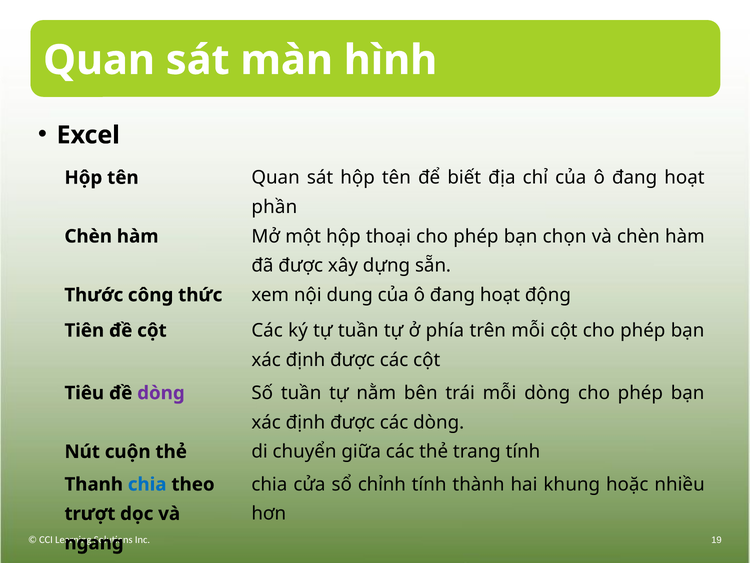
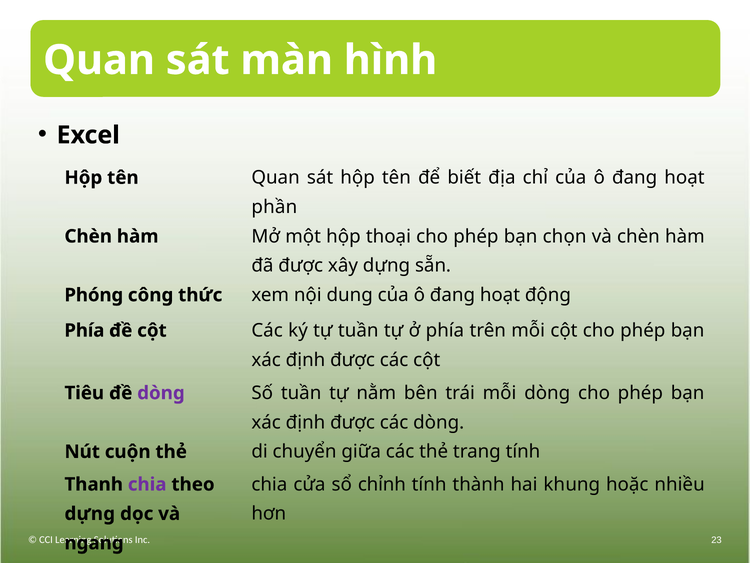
Thước: Thước -> Phóng (94, 295)
Tiên: Tiên -> Phía (84, 330)
chia colour: blue -> purple (147, 484)
trượt: trượt -> dựng (90, 513)
19: 19 -> 23 (716, 540)
